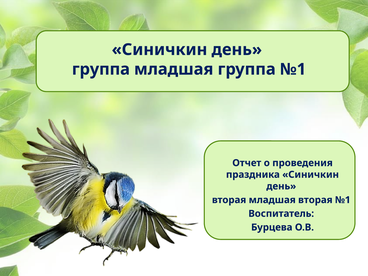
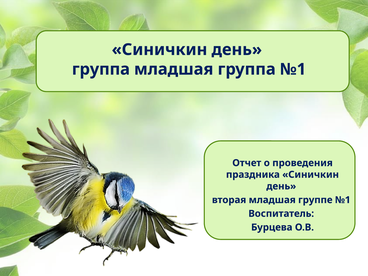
младшая вторая: вторая -> группе (315, 200)
